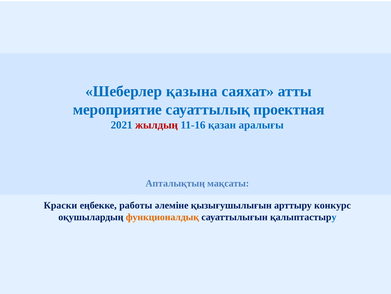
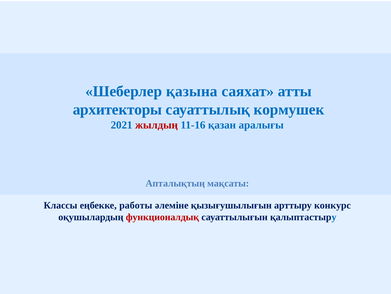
мероприятие: мероприятие -> архитекторы (117, 109)
проектная: проектная -> кормушек (289, 109)
Краски: Краски -> Классы (60, 205)
функционалдық colour: orange -> red (162, 217)
